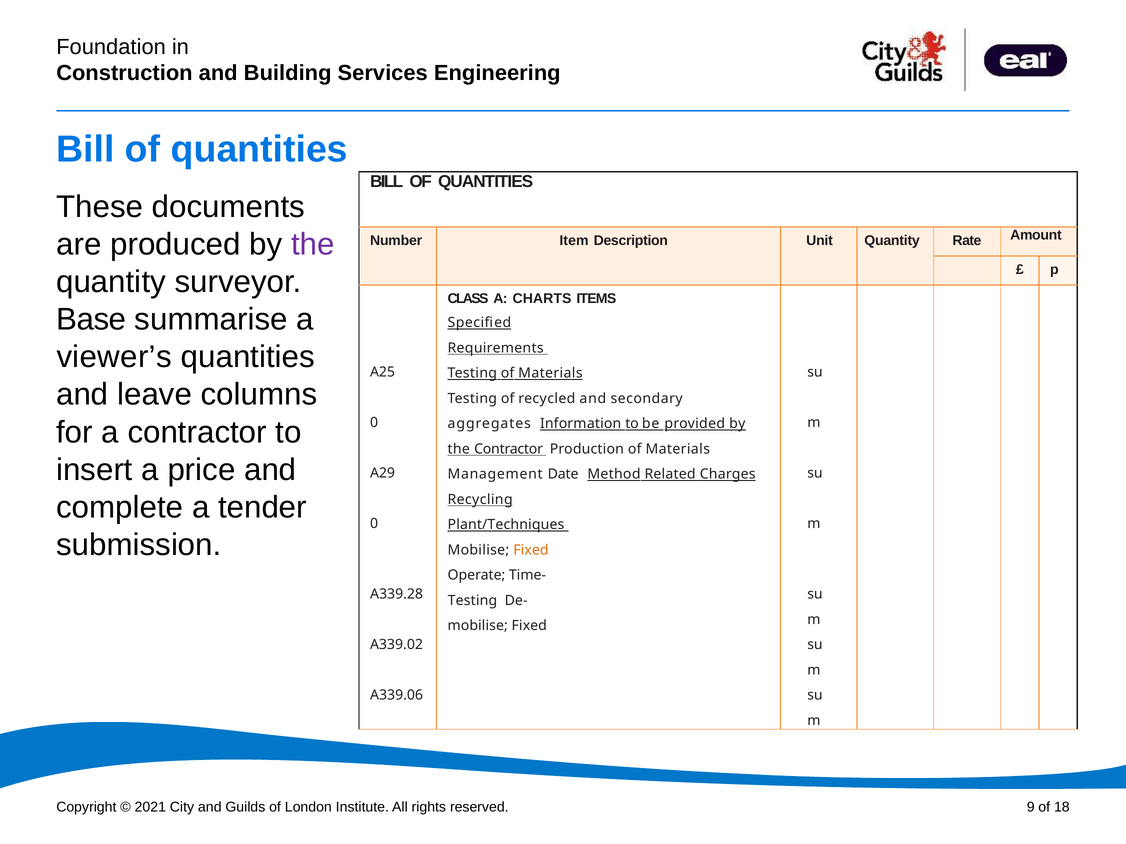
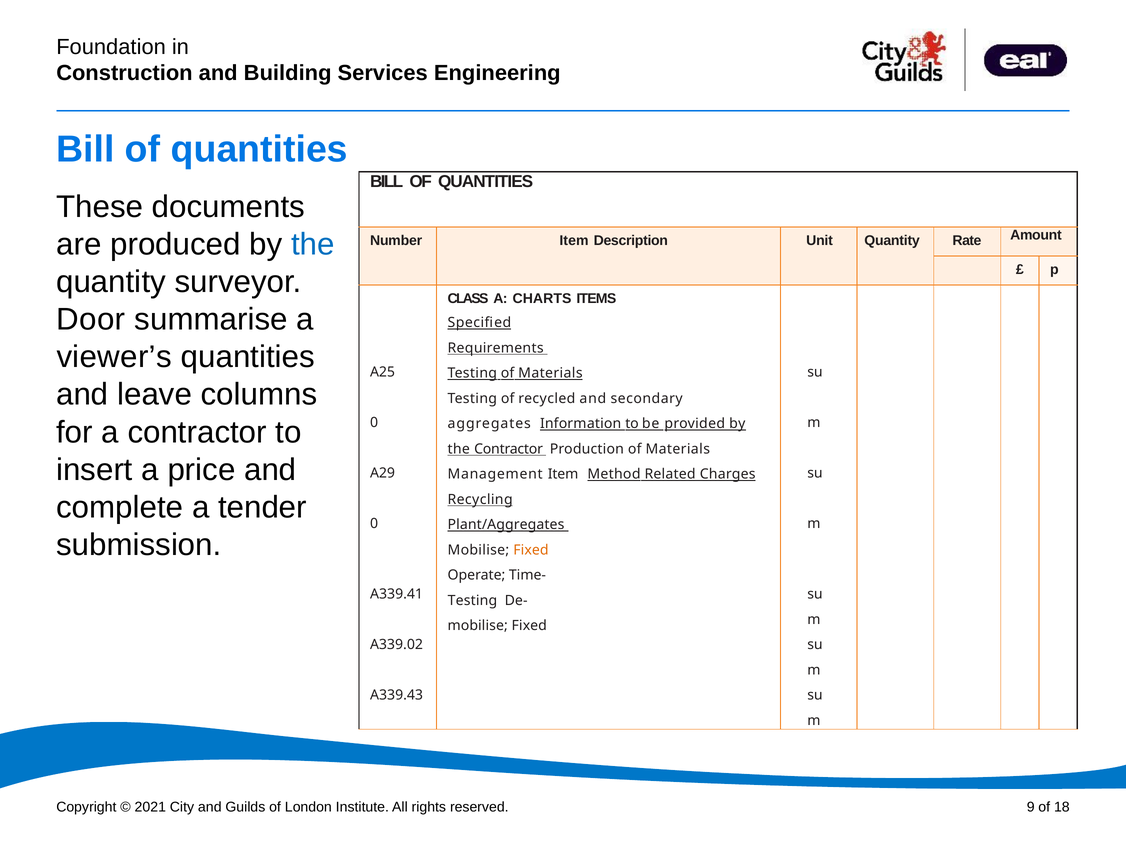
the colour: purple -> blue (313, 245)
Base: Base -> Door (91, 320)
Management Date: Date -> Item (563, 474)
Plant/Techniques: Plant/Techniques -> Plant/Aggregates (506, 525)
A339.28: A339.28 -> A339.41 (397, 595)
A339.06: A339.06 -> A339.43 (397, 696)
